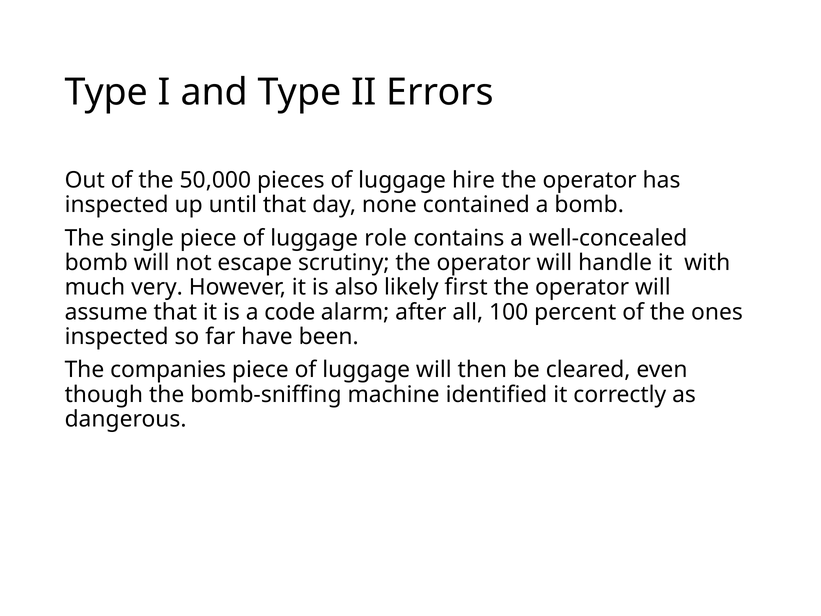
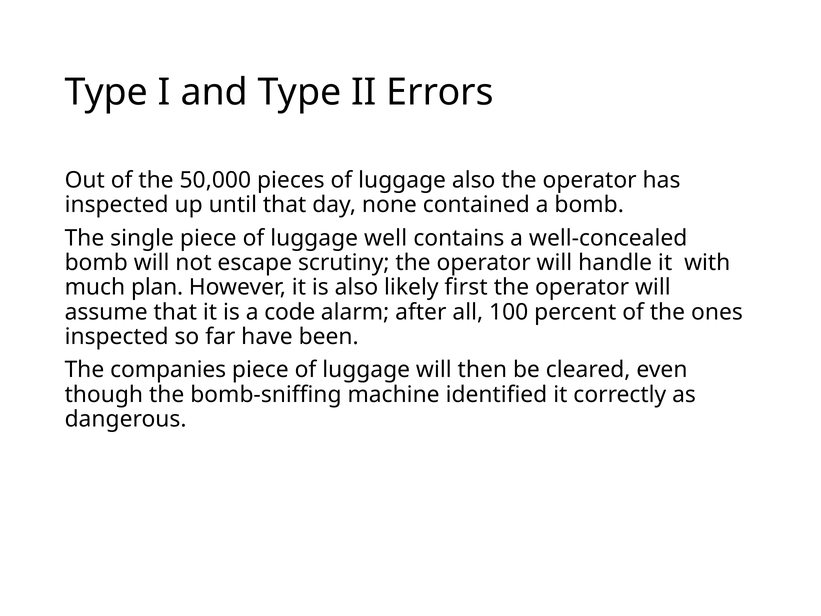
luggage hire: hire -> also (474, 180)
role: role -> well (386, 238)
very: very -> plan (157, 287)
